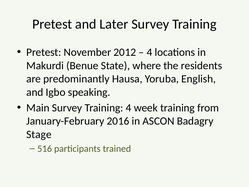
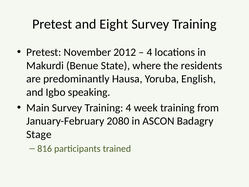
Later: Later -> Eight (114, 24)
2016: 2016 -> 2080 (118, 121)
516: 516 -> 816 (45, 148)
